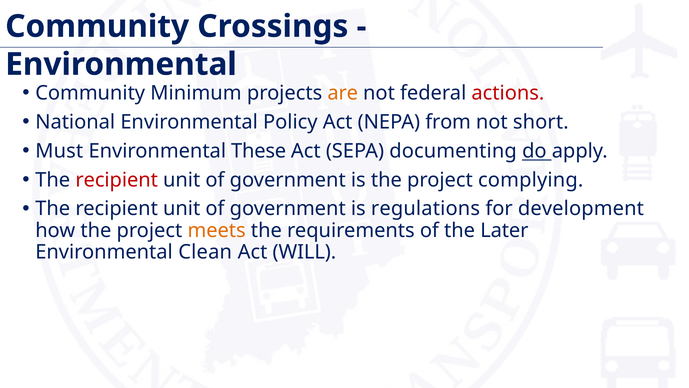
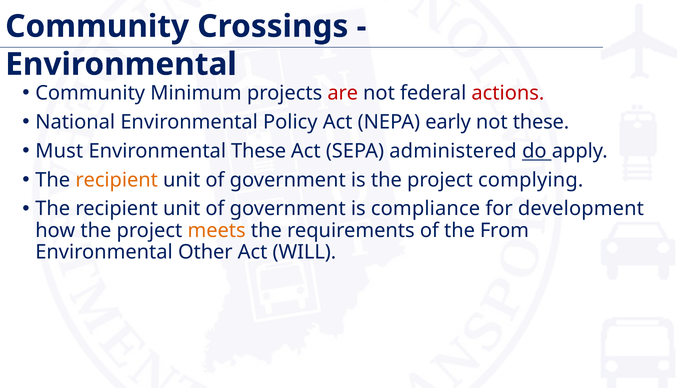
are colour: orange -> red (343, 93)
from: from -> early (448, 122)
not short: short -> these (541, 122)
documenting: documenting -> administered (453, 151)
recipient colour: red -> orange (117, 180)
regulations: regulations -> compliance (426, 209)
Later: Later -> From (504, 230)
Clean: Clean -> Other (205, 252)
